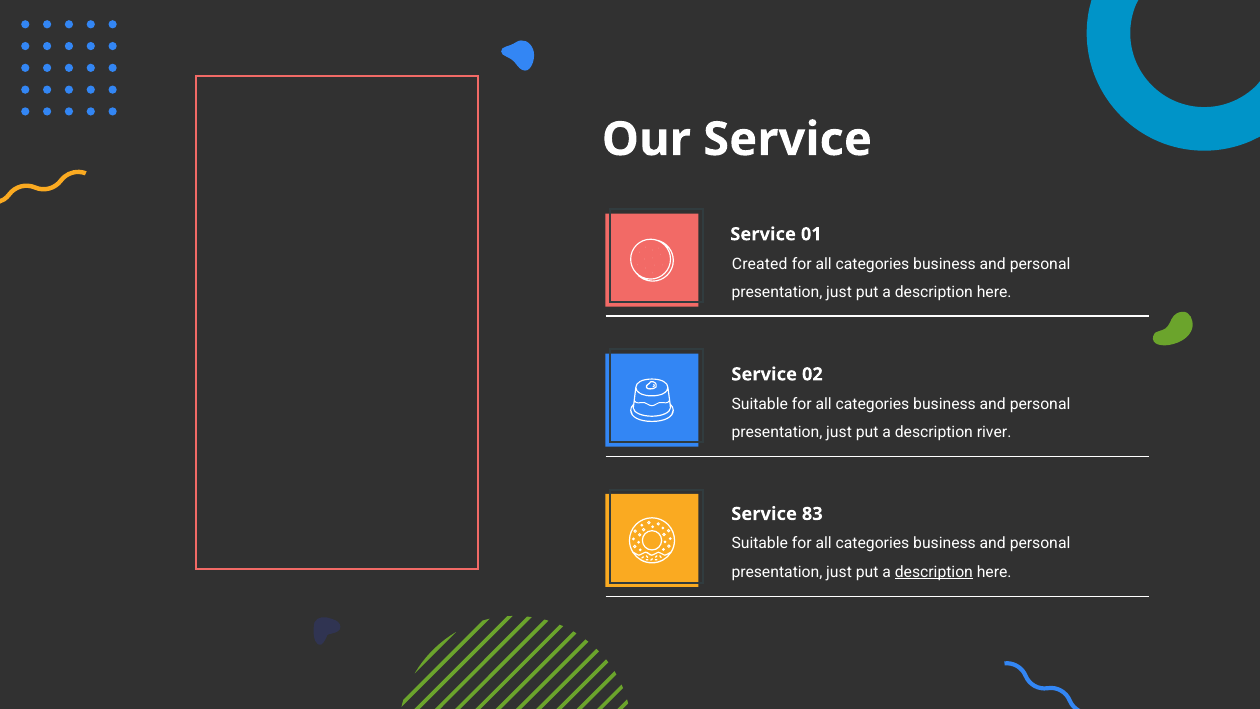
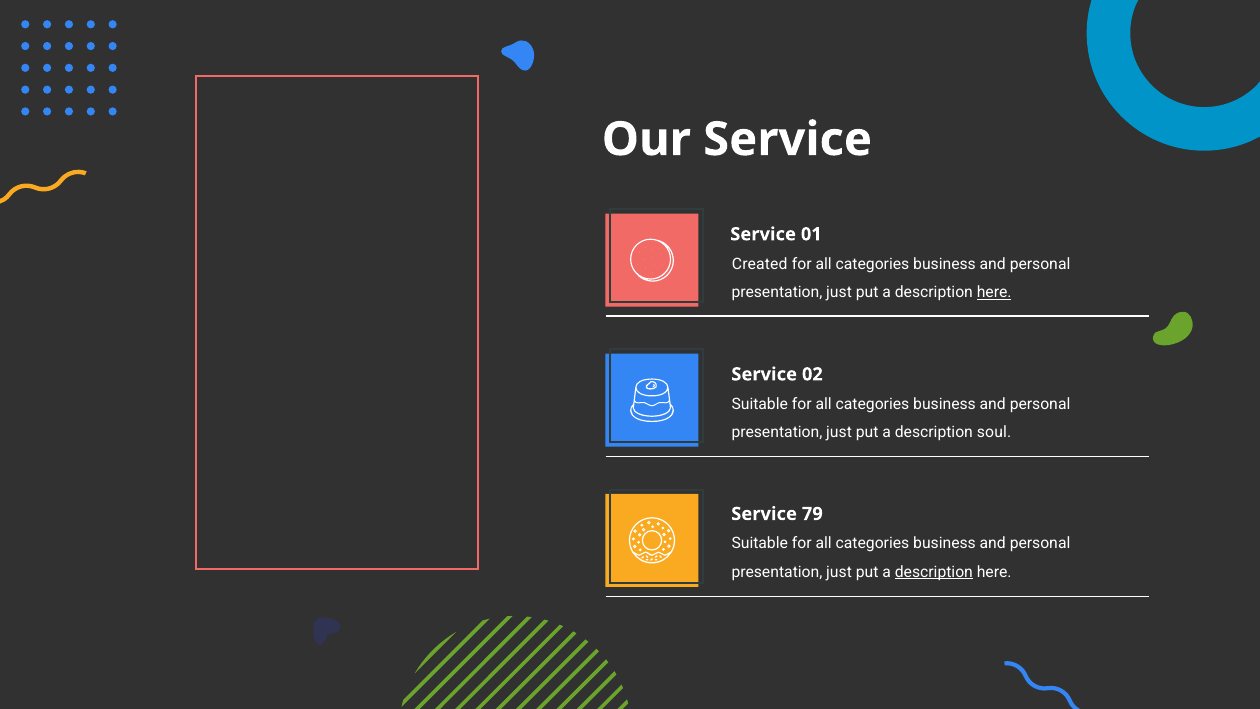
here underline: none -> present (994, 292)
river: river -> soul (994, 432)
83: 83 -> 79 (812, 514)
